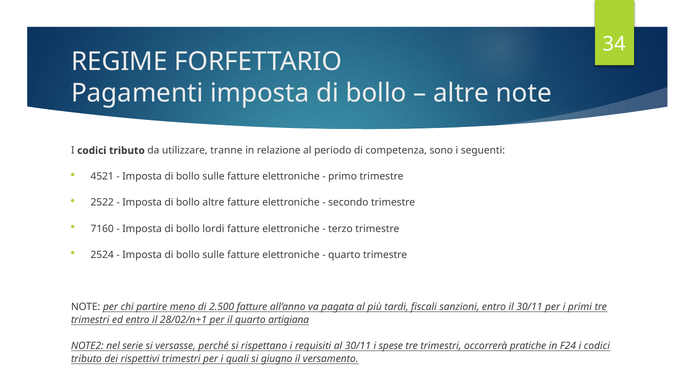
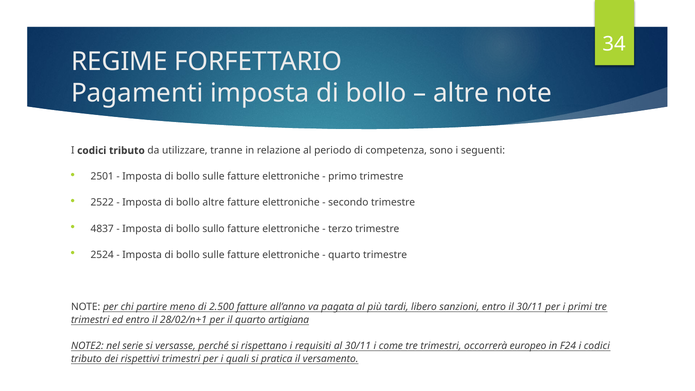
4521: 4521 -> 2501 (102, 177)
7160: 7160 -> 4837 (102, 229)
lordi: lordi -> sullo (214, 229)
fiscali: fiscali -> libero (424, 307)
spese: spese -> come (391, 346)
pratiche: pratiche -> europeo (528, 346)
giugno: giugno -> pratica (277, 359)
